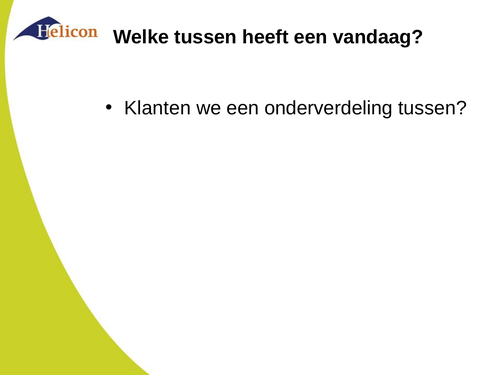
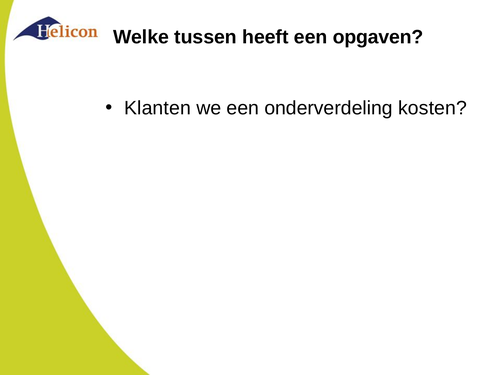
vandaag: vandaag -> opgaven (378, 37)
onderverdeling tussen: tussen -> kosten (433, 108)
